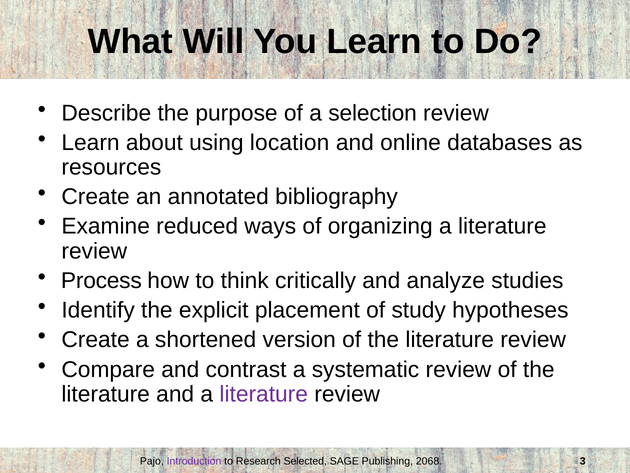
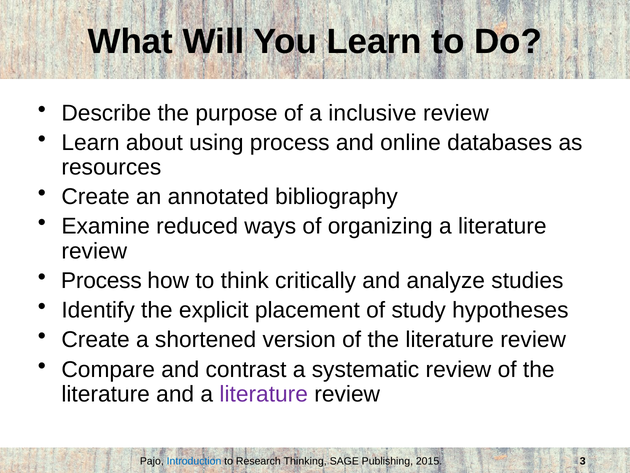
selection: selection -> inclusive (372, 113)
using location: location -> process (290, 142)
Introduction colour: purple -> blue (194, 461)
Selected: Selected -> Thinking (305, 461)
2068: 2068 -> 2015 (429, 461)
